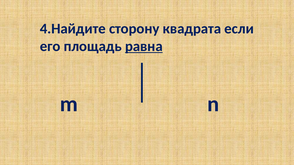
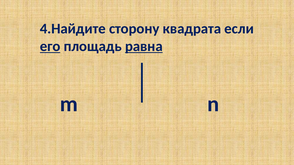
его underline: none -> present (50, 46)
